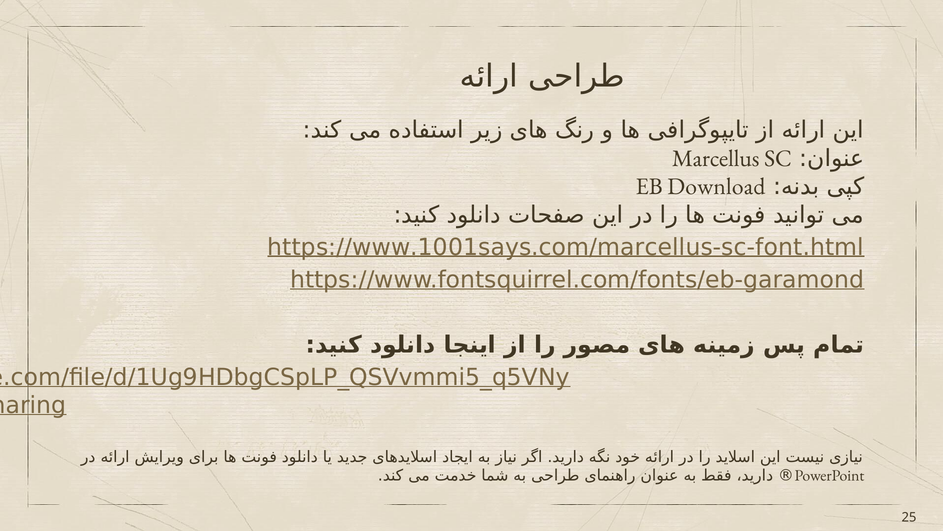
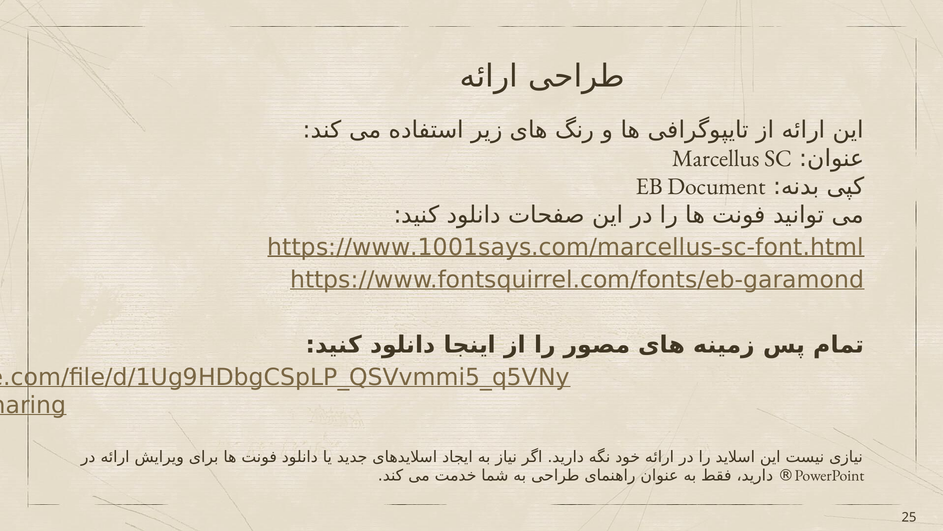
Download: Download -> Document (716, 186)
